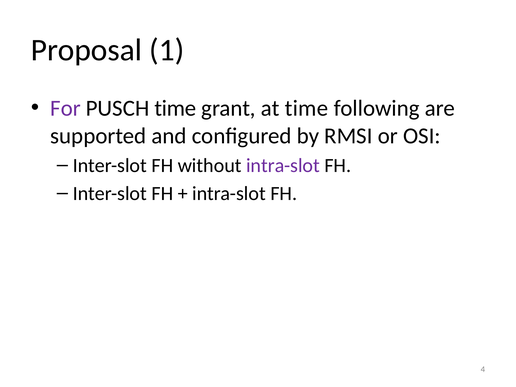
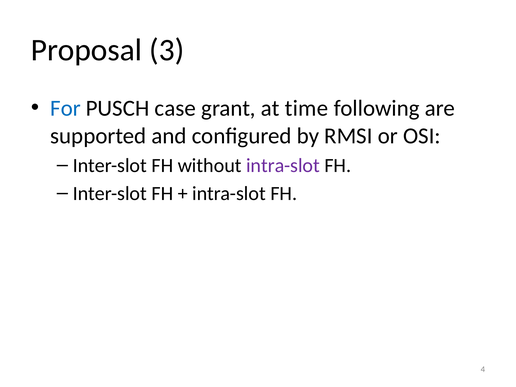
1: 1 -> 3 (167, 50)
For colour: purple -> blue (65, 108)
PUSCH time: time -> case (175, 108)
